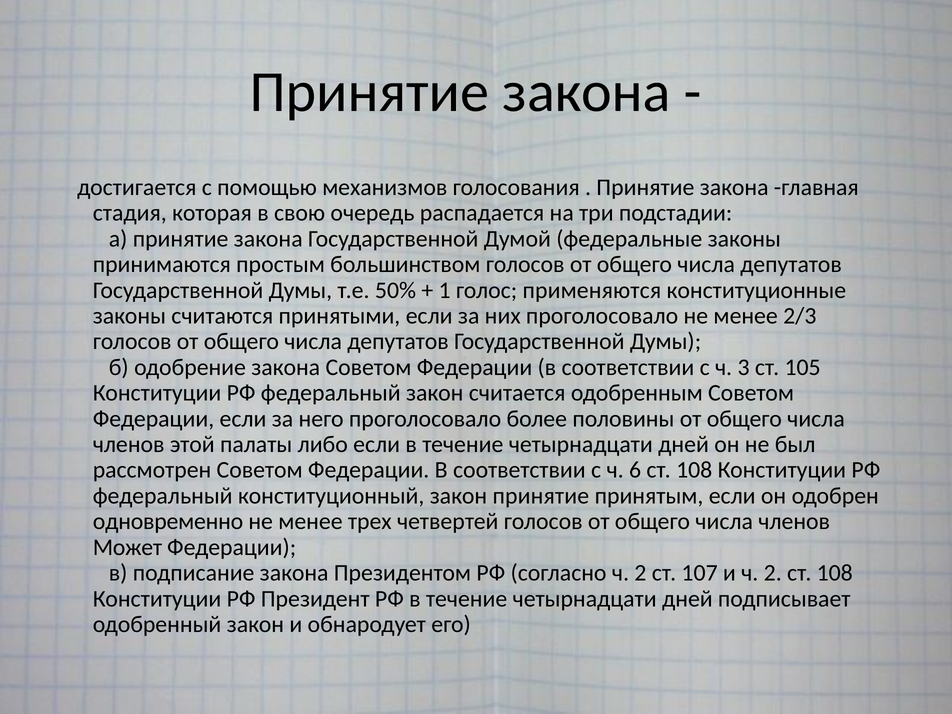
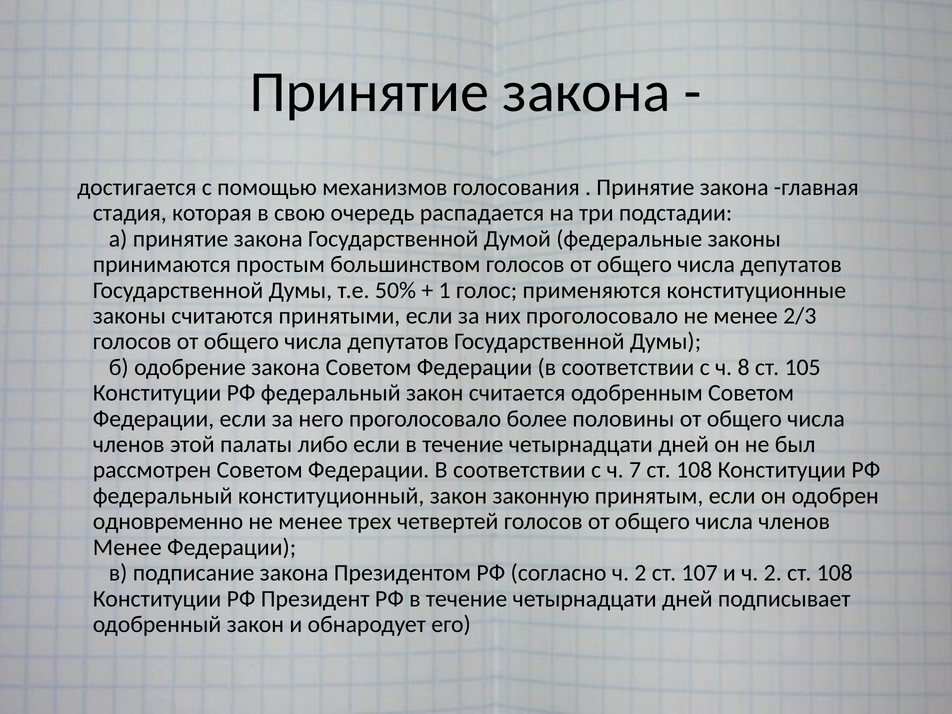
3: 3 -> 8 (744, 367)
6: 6 -> 7 (635, 470)
закон принятие: принятие -> законную (541, 496)
Может: Может -> Менее (127, 547)
